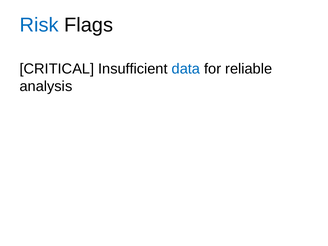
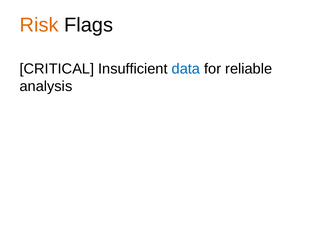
Risk colour: blue -> orange (39, 25)
